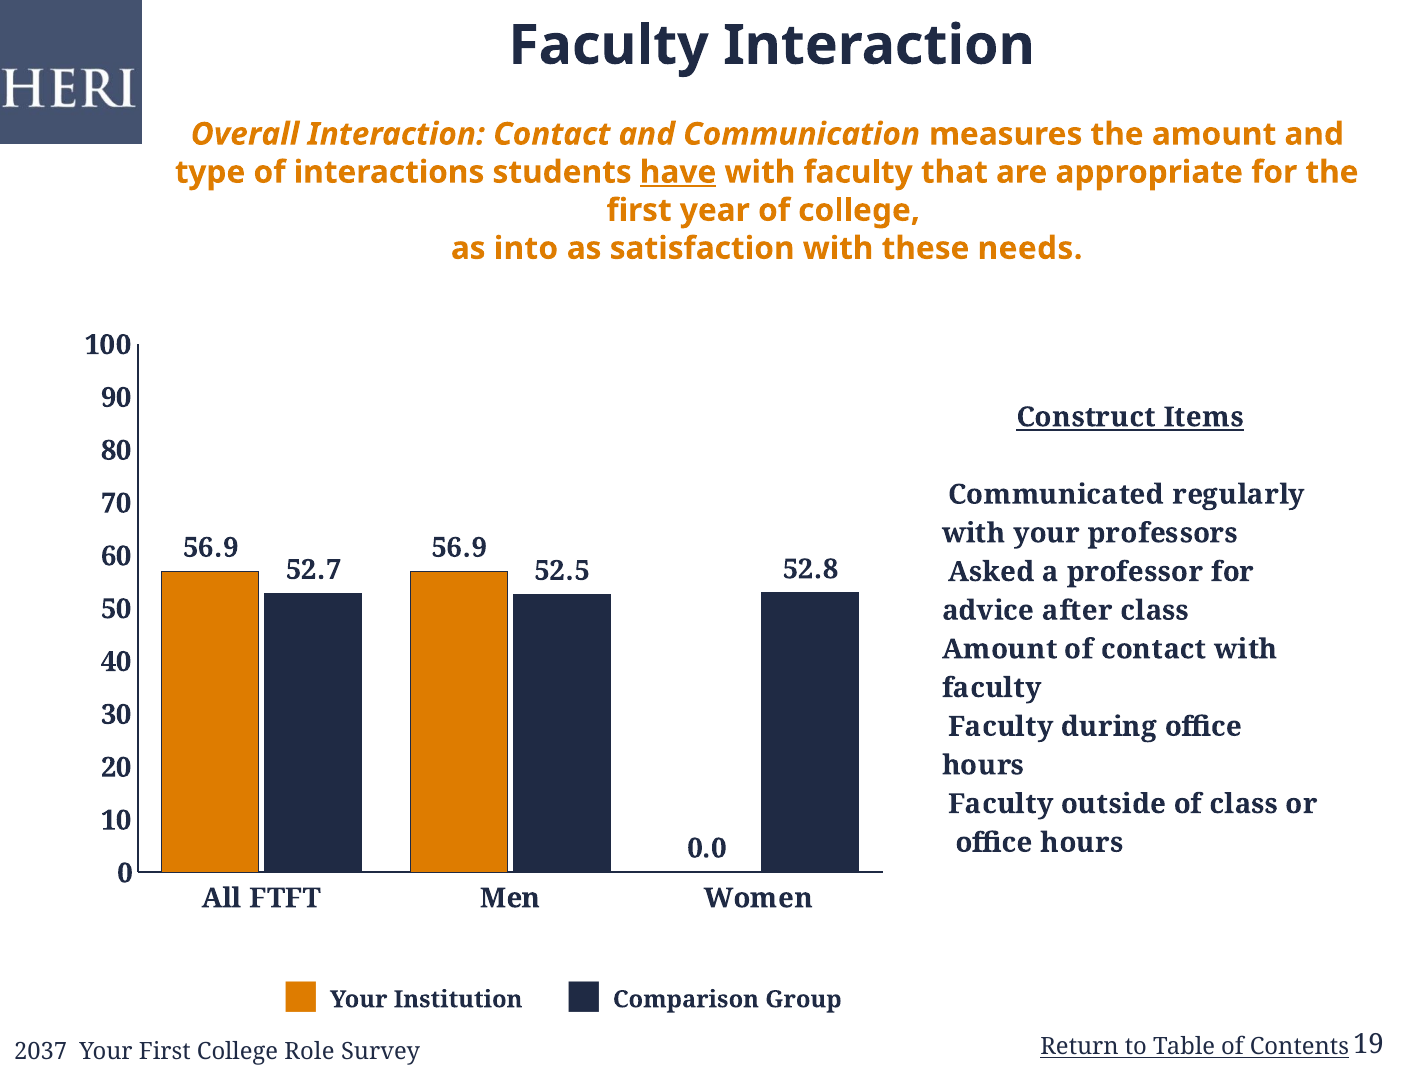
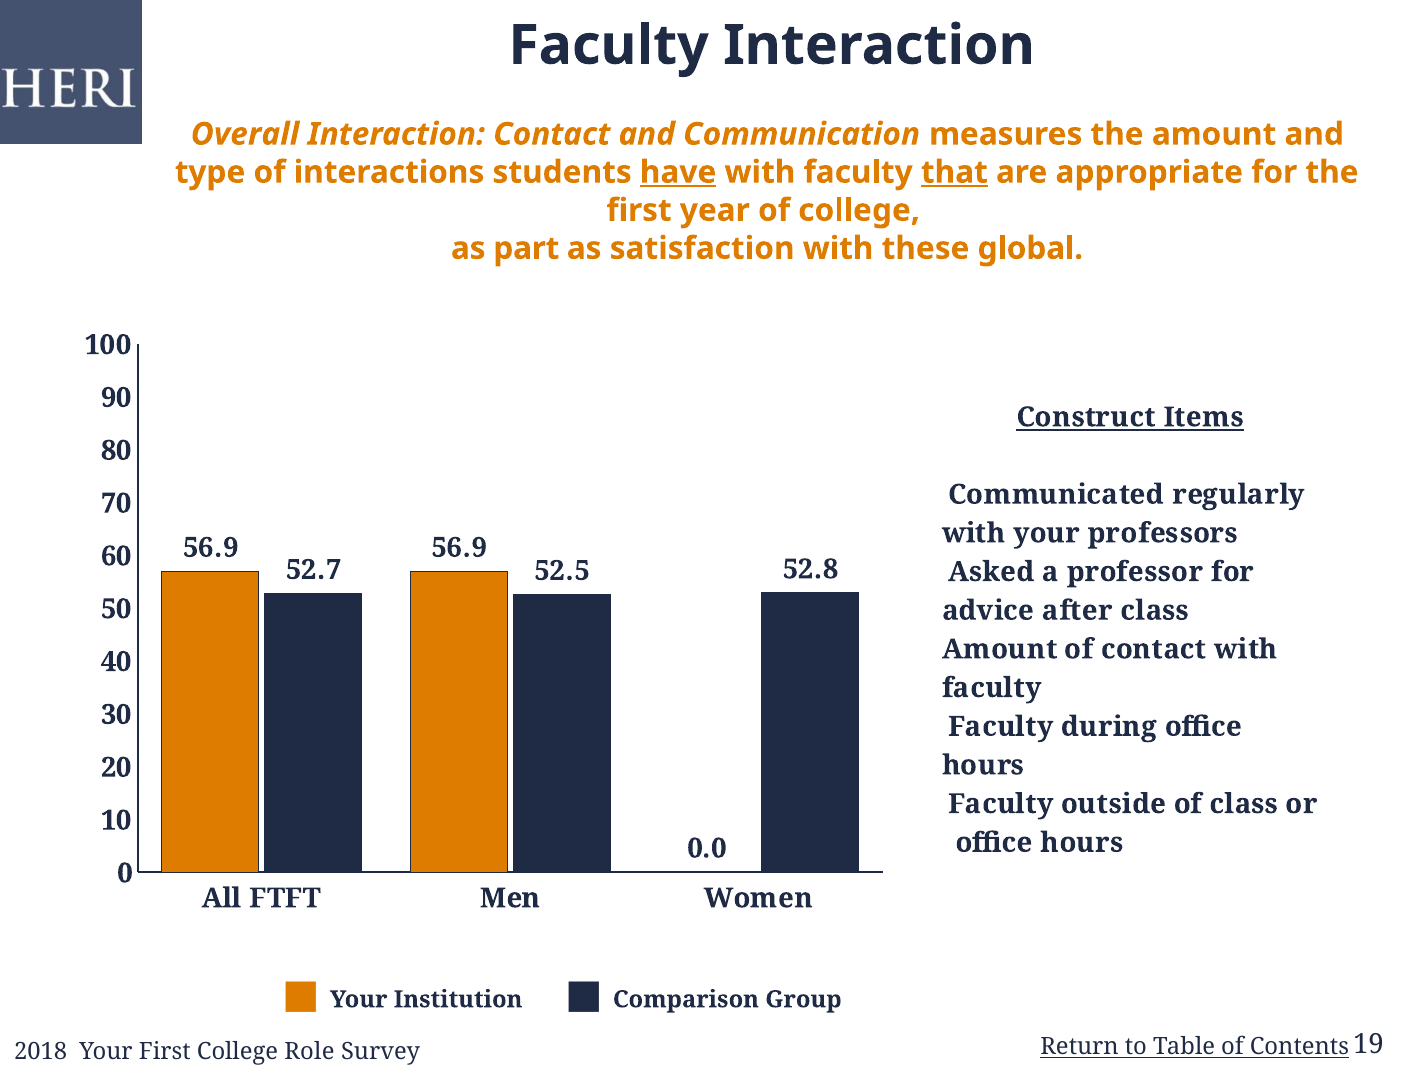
that underline: none -> present (954, 172)
into: into -> part (526, 248)
needs: needs -> global (1030, 248)
2037: 2037 -> 2018 (41, 1051)
